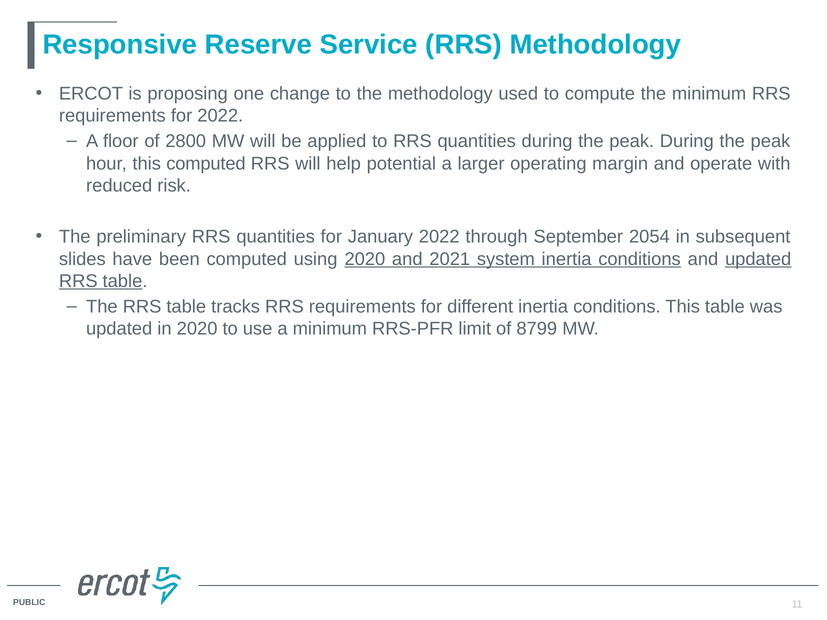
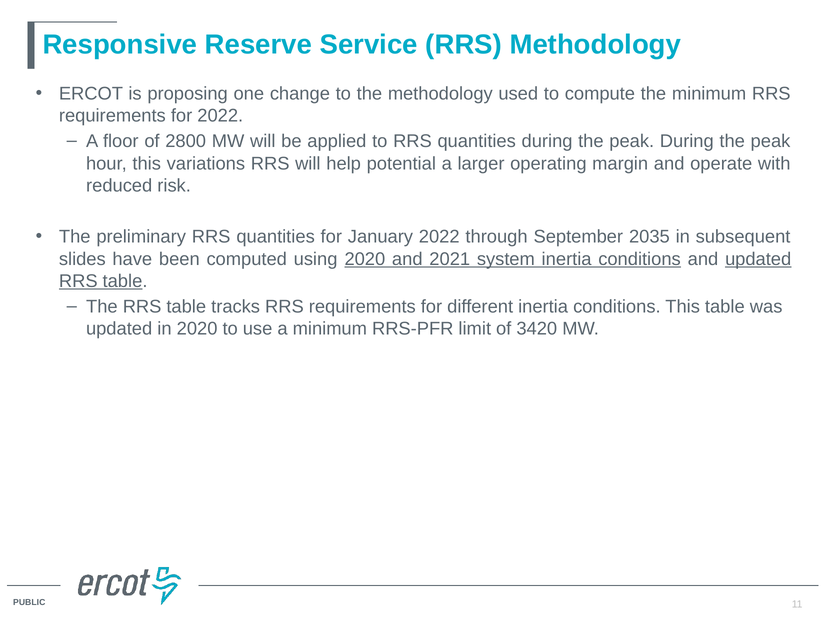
this computed: computed -> variations (206, 164)
2054: 2054 -> 2035 (649, 237)
8799: 8799 -> 3420 (537, 329)
